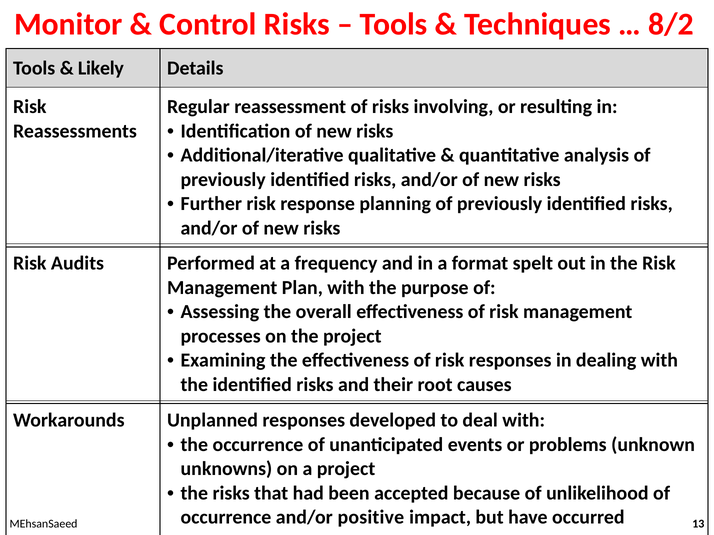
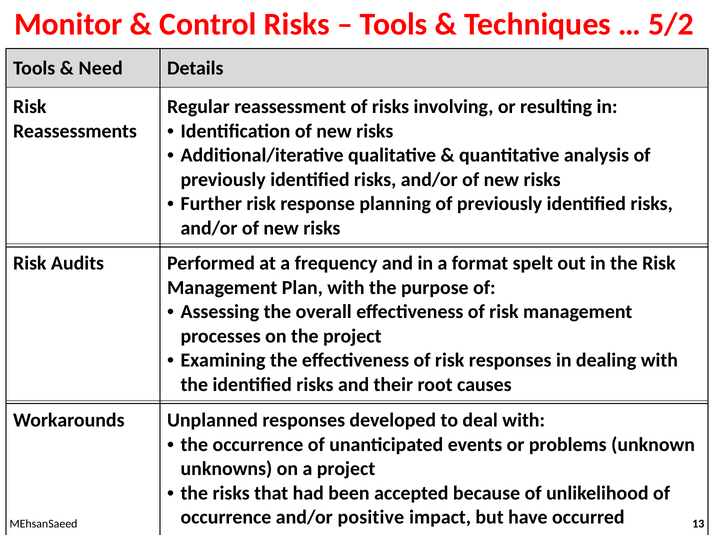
8/2: 8/2 -> 5/2 (671, 24)
Likely: Likely -> Need (101, 68)
